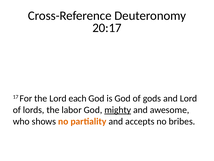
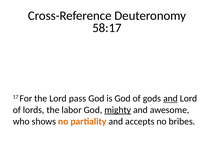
20:17: 20:17 -> 58:17 (107, 28)
each: each -> pass (77, 98)
and underline: none -> present (170, 98)
